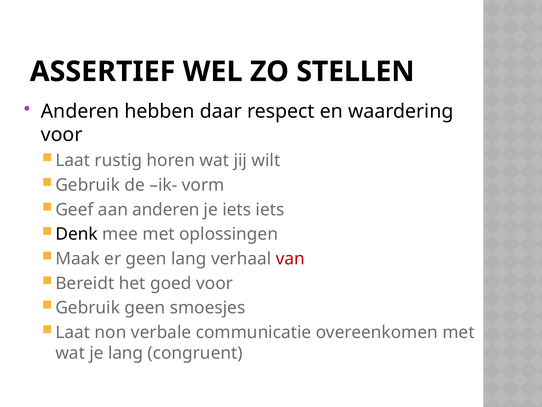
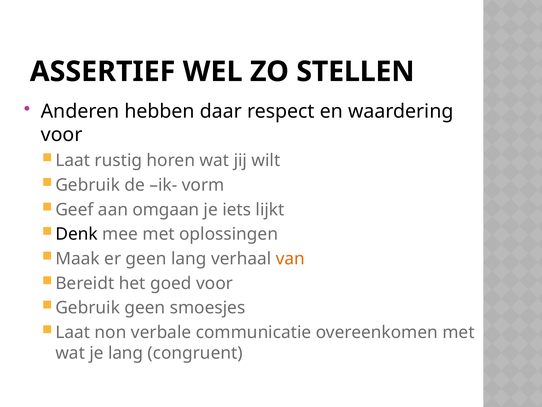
aan anderen: anderen -> omgaan (166, 209)
iets iets: iets -> lijkt (270, 209)
van colour: red -> orange (290, 258)
